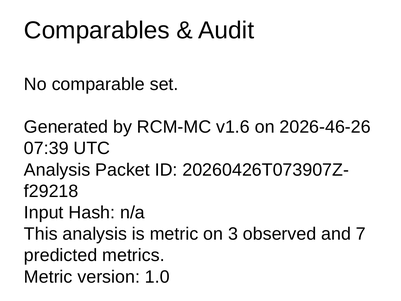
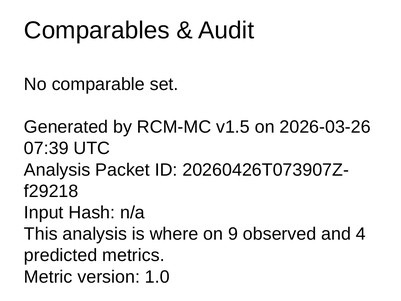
v1.6: v1.6 -> v1.5 (233, 127)
2026-46-26: 2026-46-26 -> 2026-03-26 (325, 127)
is metric: metric -> where (174, 234)
3: 3 -> 9 (233, 234)
7: 7 -> 4 (361, 234)
